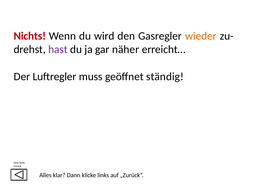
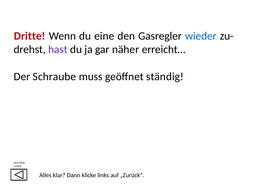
Nichts: Nichts -> Dritte (30, 36)
du wird: wird -> eine (104, 36)
wieder colour: orange -> blue (201, 36)
Luftregler: Luftregler -> Schraube (54, 76)
